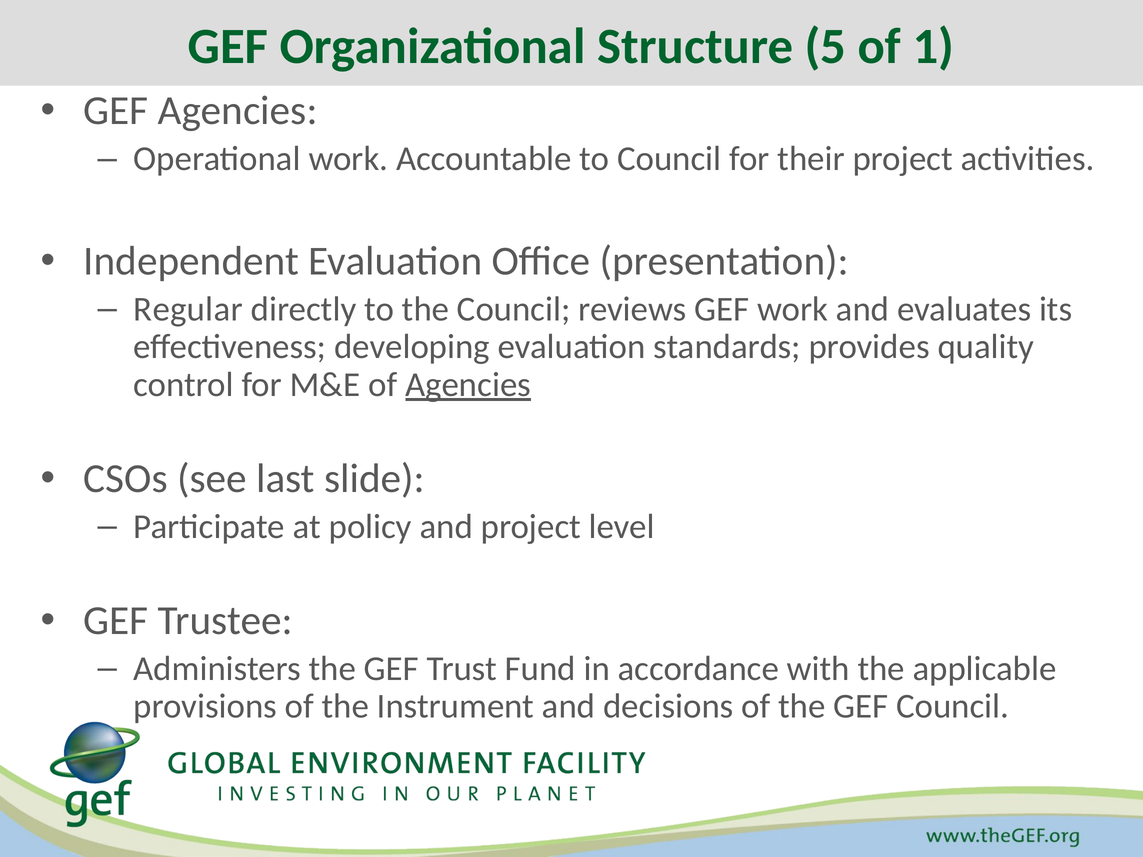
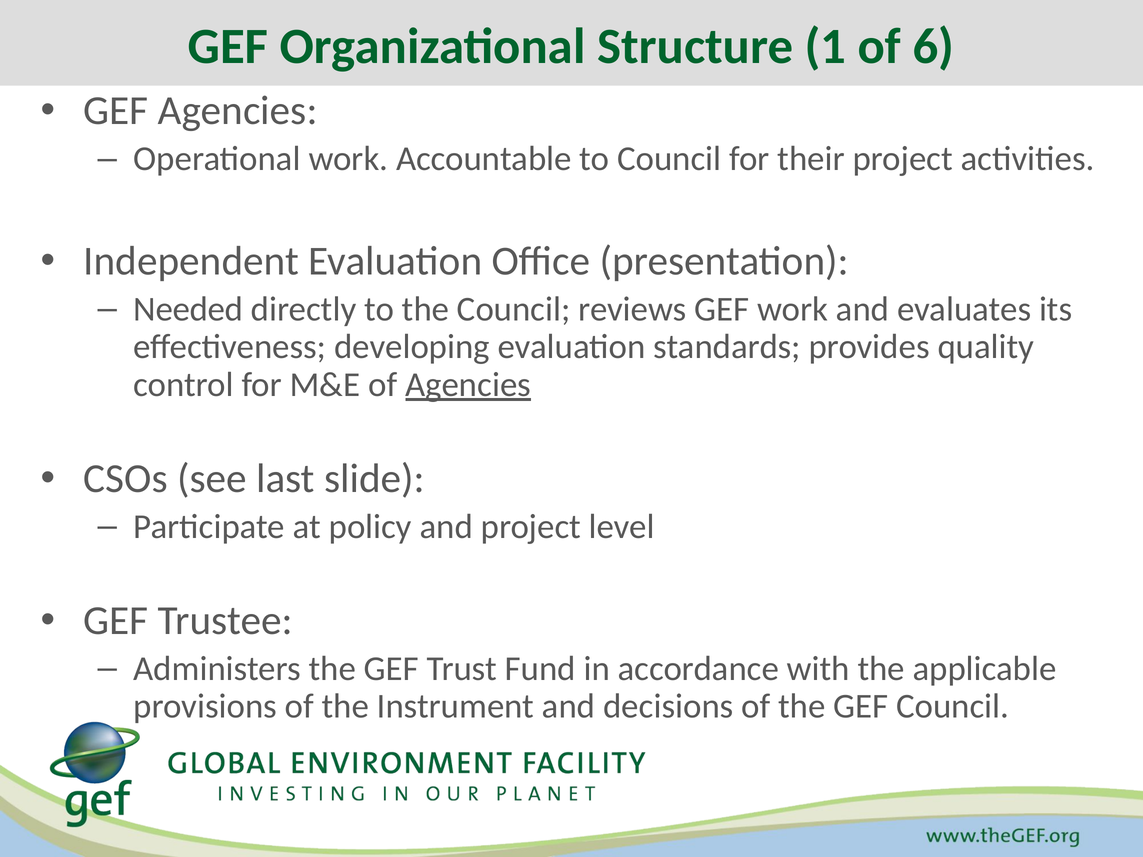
5: 5 -> 1 (825, 46)
1: 1 -> 6 (933, 46)
Regular: Regular -> Needed (188, 309)
